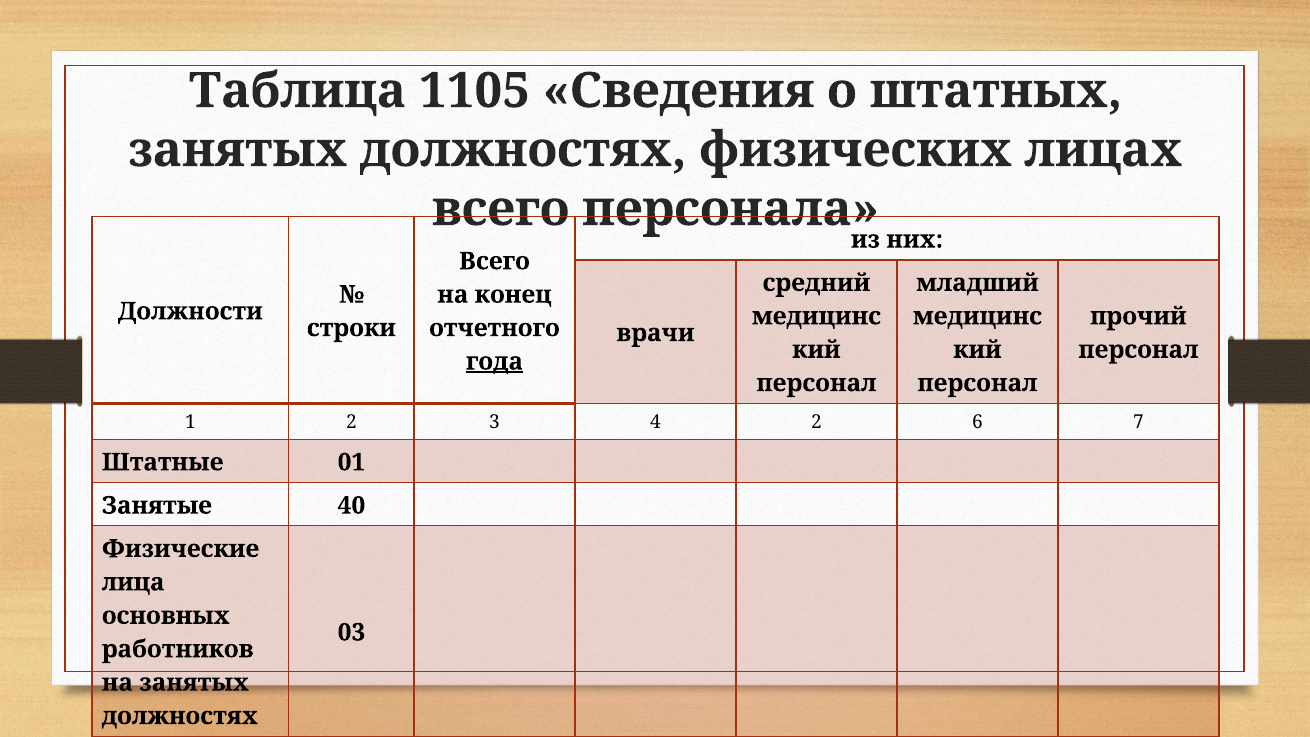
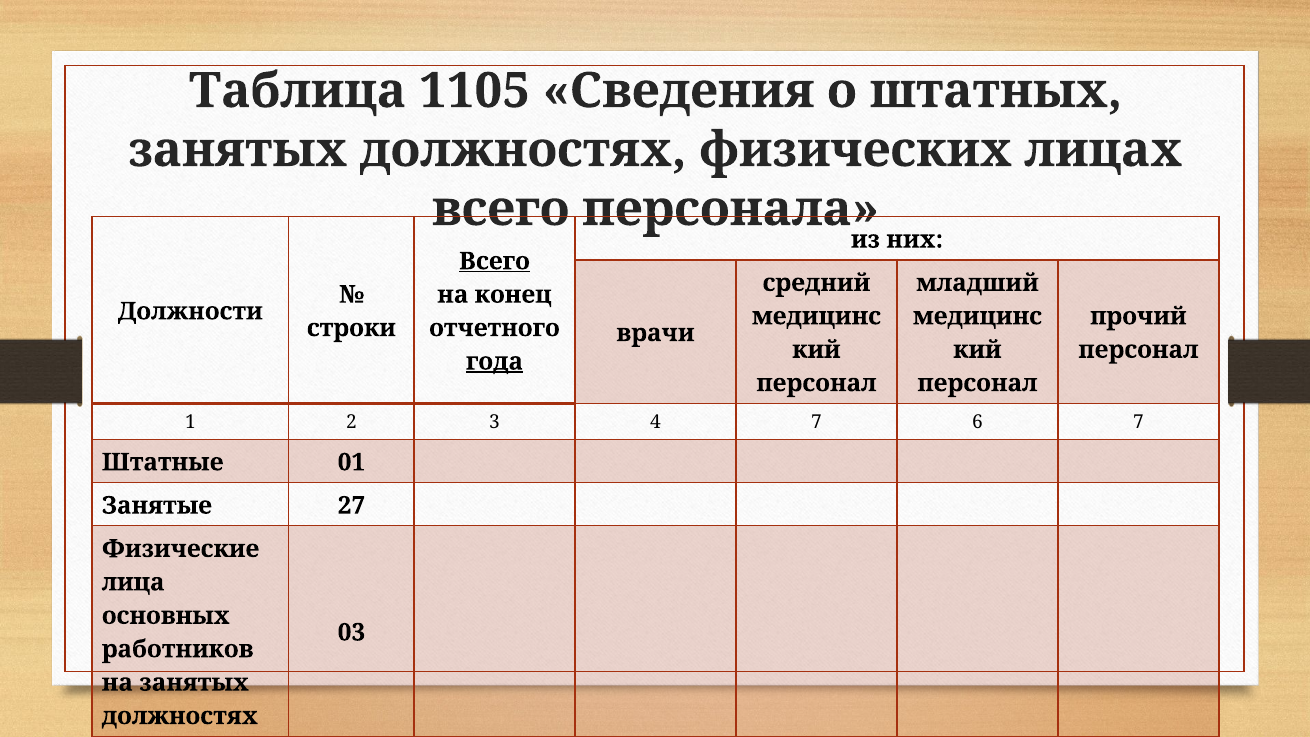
Всего underline: none -> present (495, 261)
4 2: 2 -> 7 (817, 422)
40: 40 -> 27 (351, 505)
